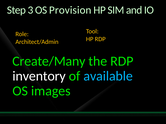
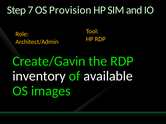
3: 3 -> 7 (30, 10)
Create/Many: Create/Many -> Create/Gavin (49, 61)
available colour: light blue -> white (108, 76)
